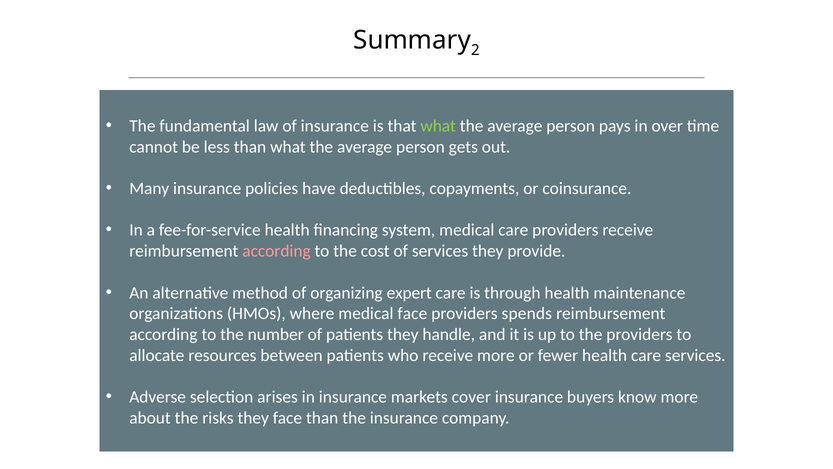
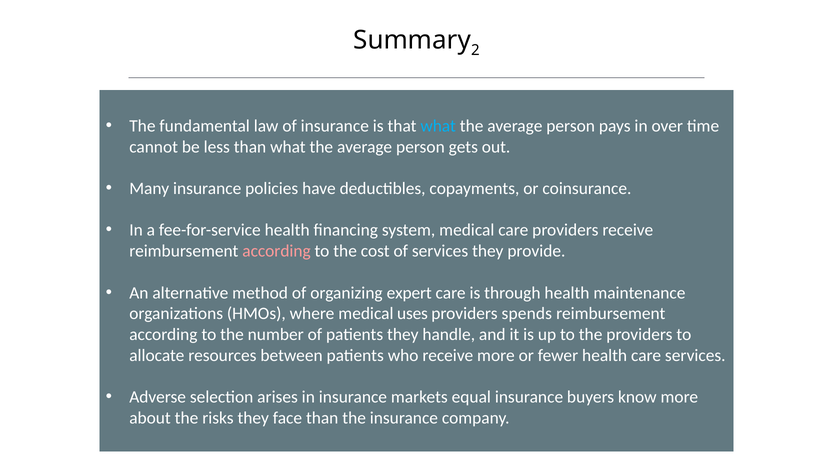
what colour: light green -> light blue (438, 126)
medical face: face -> uses (412, 313)
cover: cover -> equal (471, 397)
